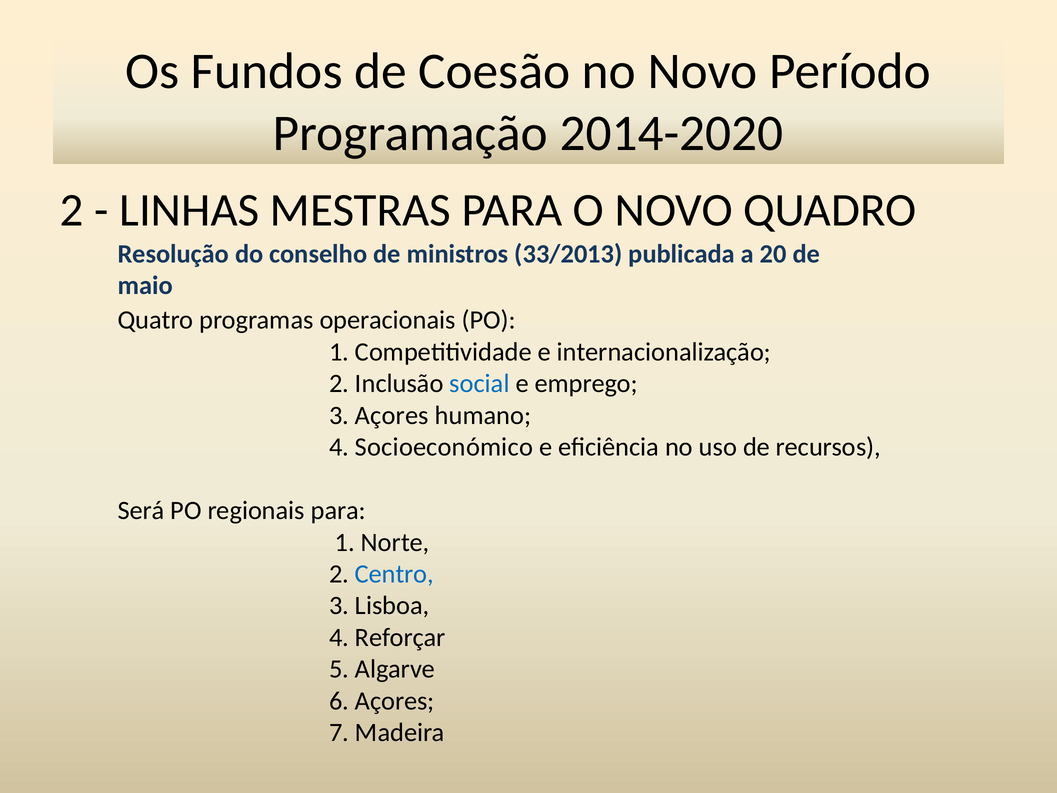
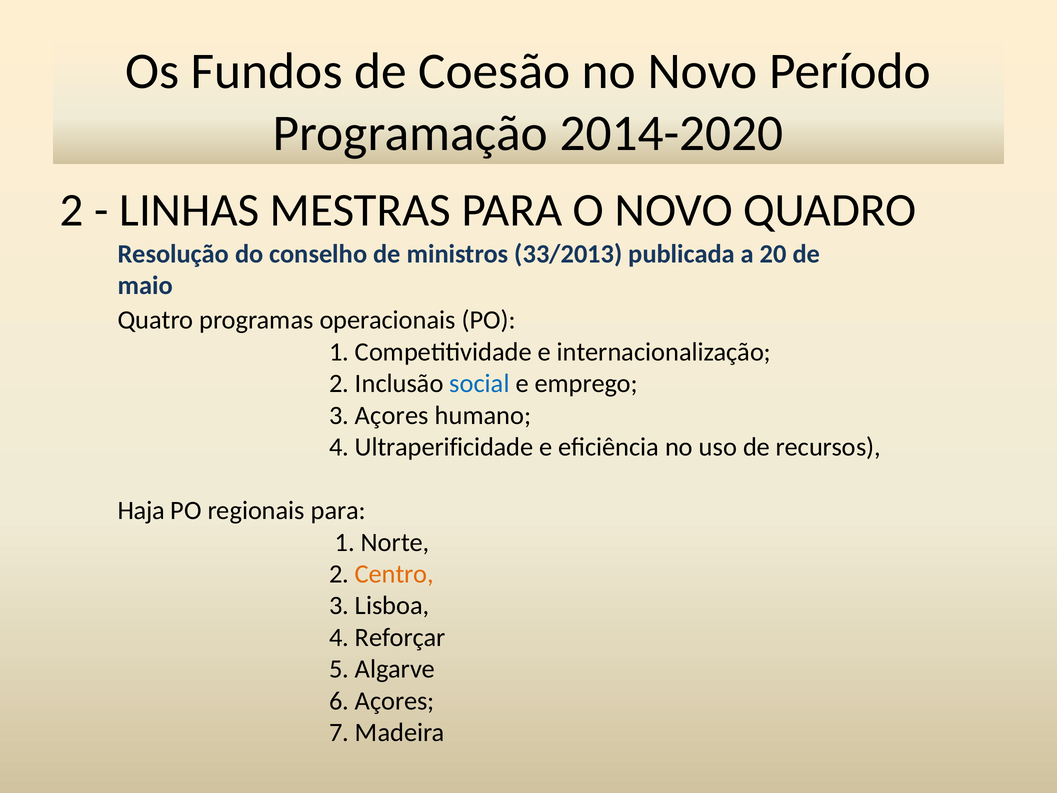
Socioeconómico: Socioeconómico -> Ultraperificidade (444, 447)
Será: Será -> Haja (141, 510)
Centro colour: blue -> orange (394, 574)
